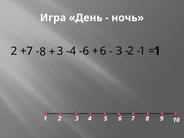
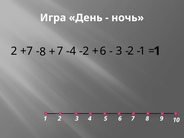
3: 3 -> 7 (60, 51)
6: 6 -> 2 (86, 51)
